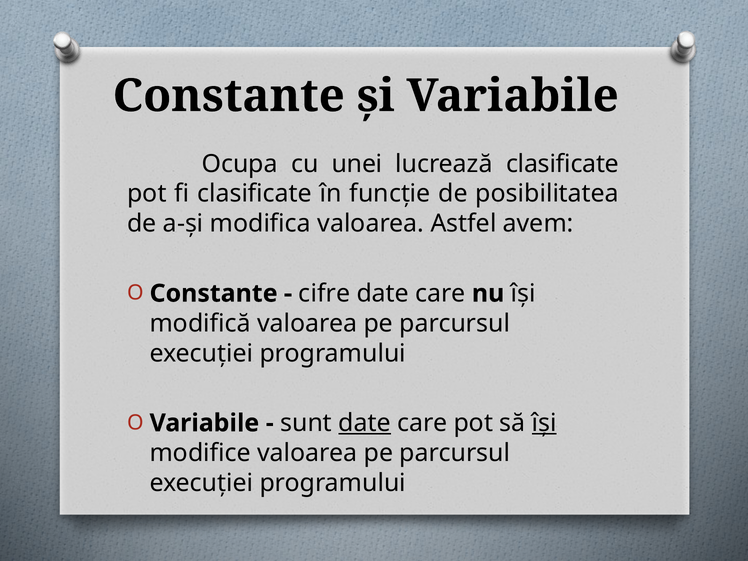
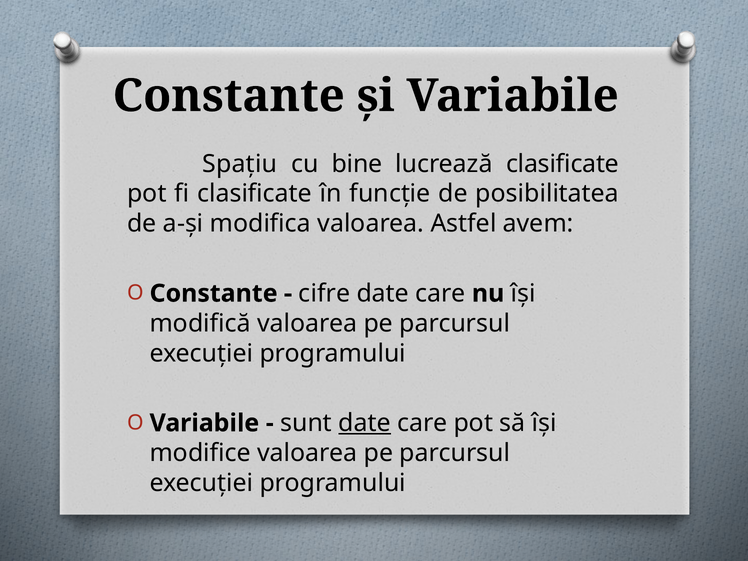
Ocupa: Ocupa -> Spaţiu (240, 164)
unei: unei -> bine (357, 164)
îşi underline: present -> none (544, 423)
